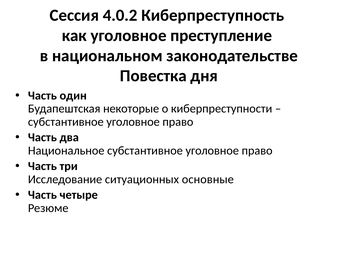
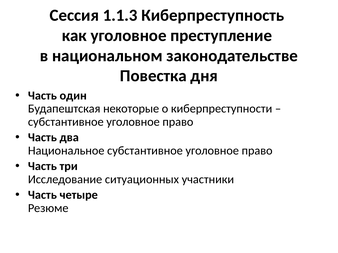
4.0.2: 4.0.2 -> 1.1.3 (120, 15)
основные: основные -> участники (208, 180)
